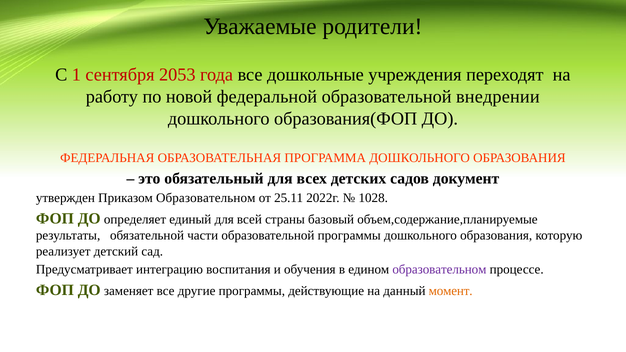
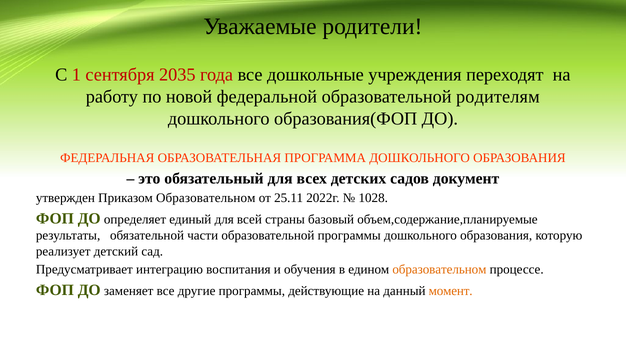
2053: 2053 -> 2035 (177, 75)
внедрении: внедрении -> родителям (498, 97)
образовательном colour: purple -> orange (439, 270)
